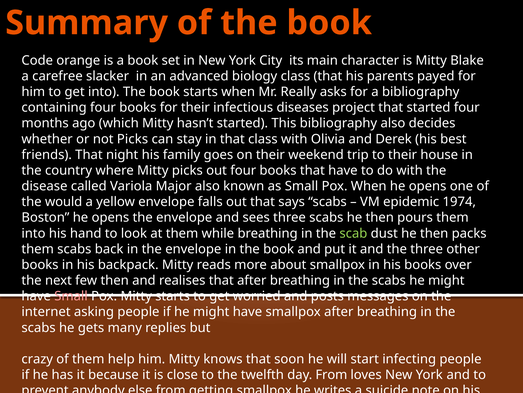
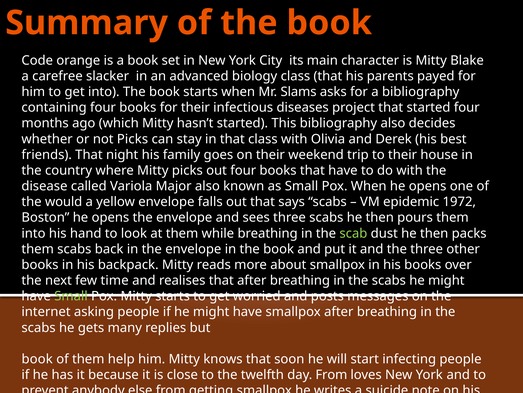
Really: Really -> Slams (299, 92)
1974: 1974 -> 1972 (459, 202)
few then: then -> time (115, 280)
Small colour: pink -> light green (71, 296)
crazy: crazy -> book (37, 358)
